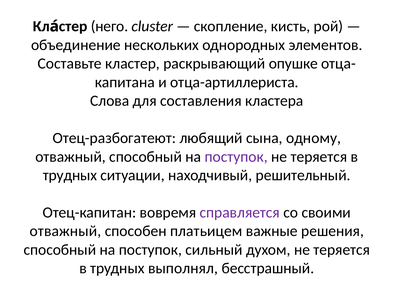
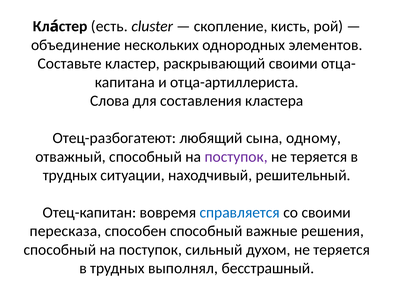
него: него -> есть (109, 26)
раскрывающий опушке: опушке -> своими (293, 64)
справляется colour: purple -> blue (240, 213)
отважный: отважный -> пересказа (65, 231)
способен платьицем: платьицем -> способный (206, 231)
